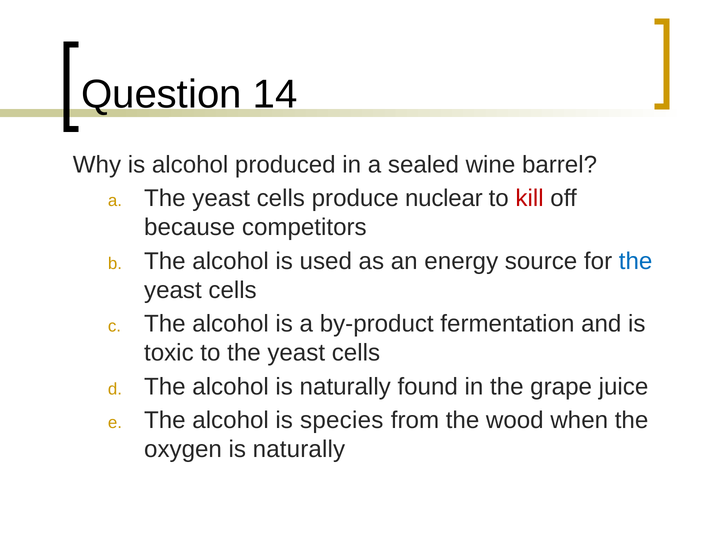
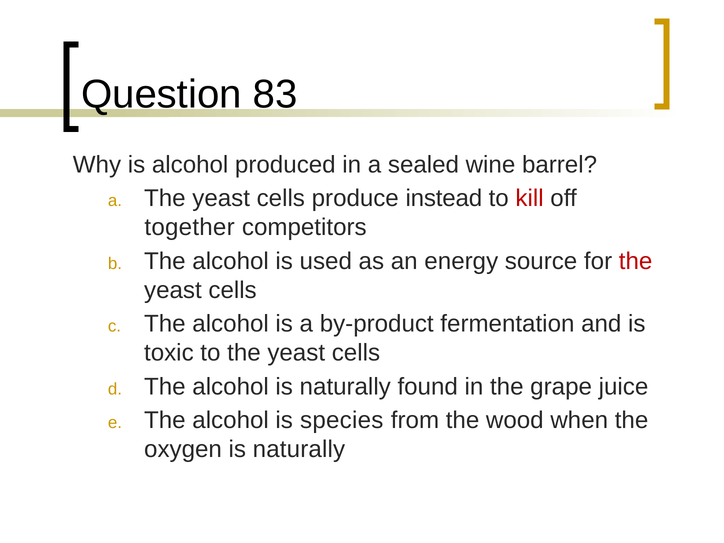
14: 14 -> 83 (275, 95)
nuclear: nuclear -> instead (444, 198)
because: because -> together (190, 227)
the colour: blue -> red (636, 261)
